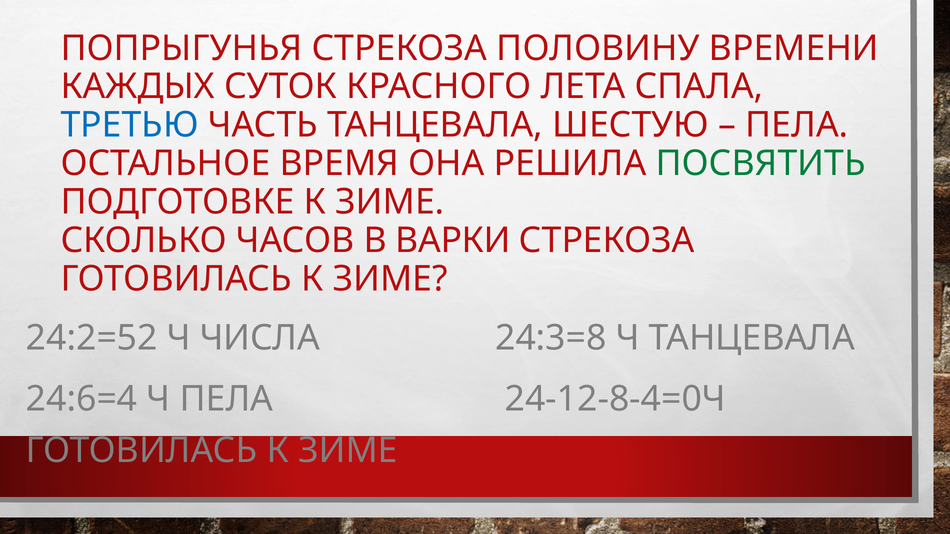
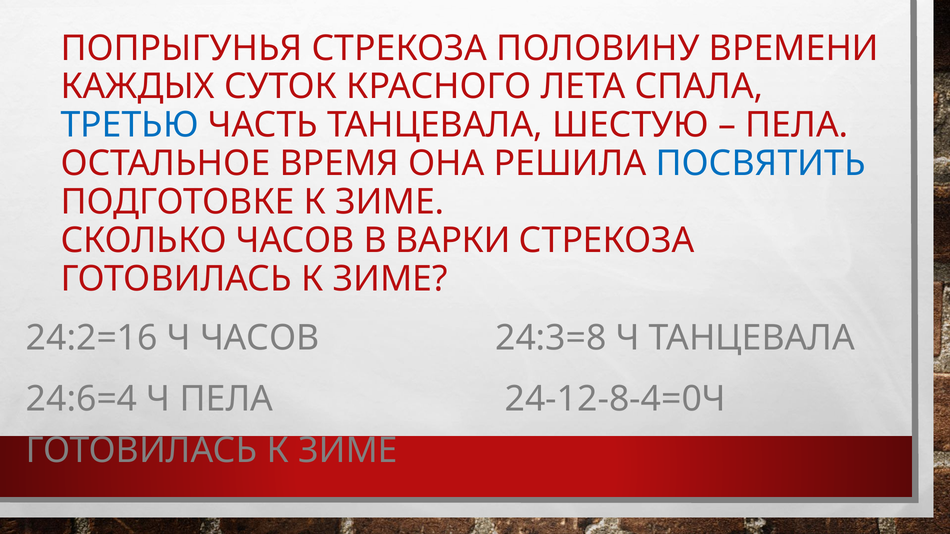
ПОСВЯТИТЬ colour: green -> blue (761, 164)
24:2=52: 24:2=52 -> 24:2=16 (92, 338)
Ч ЧИСЛА: ЧИСЛА -> ЧАСОВ (260, 338)
